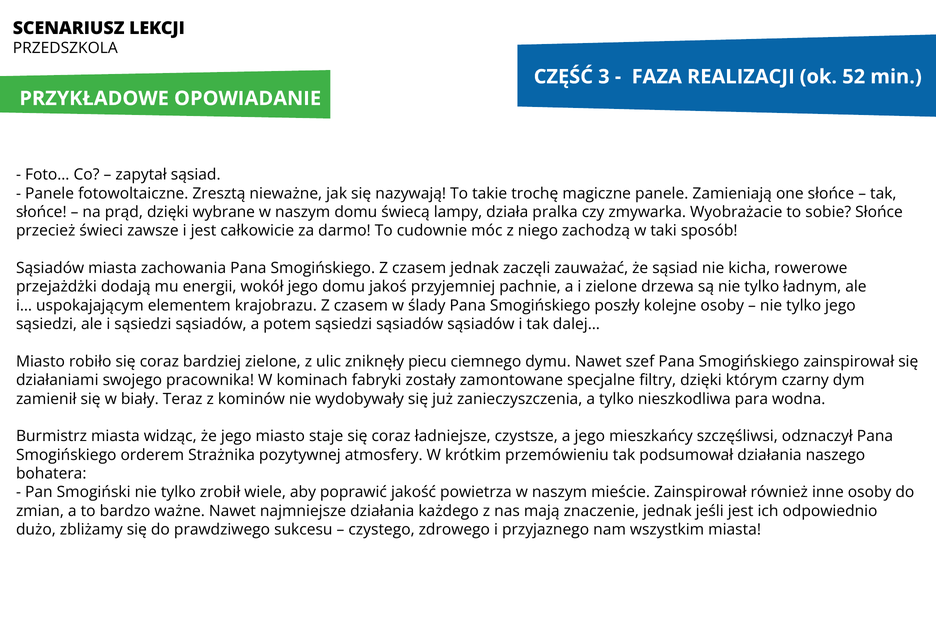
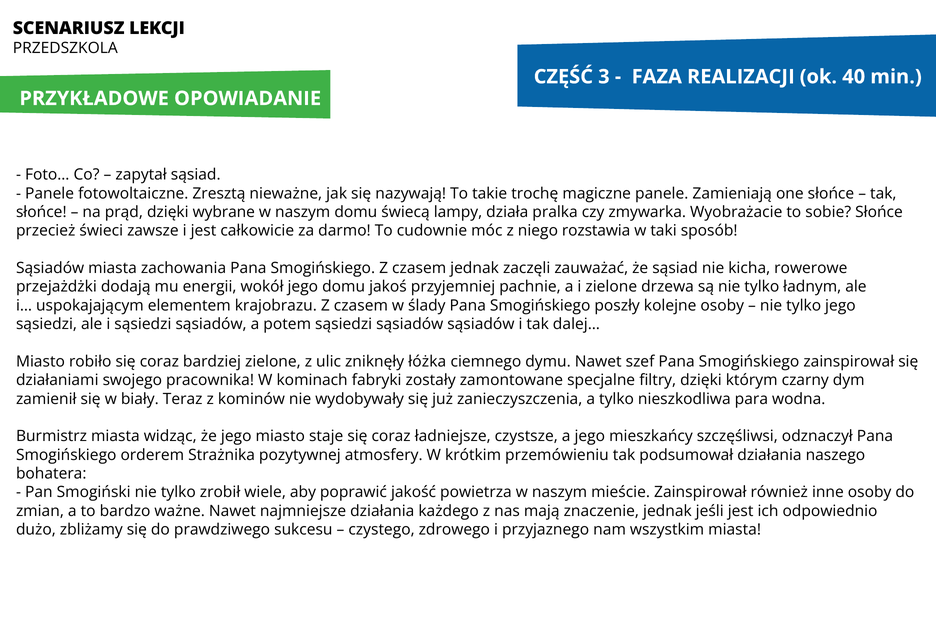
52: 52 -> 40 (854, 77)
zachodzą: zachodzą -> rozstawia (596, 231)
piecu: piecu -> łóżka (427, 362)
